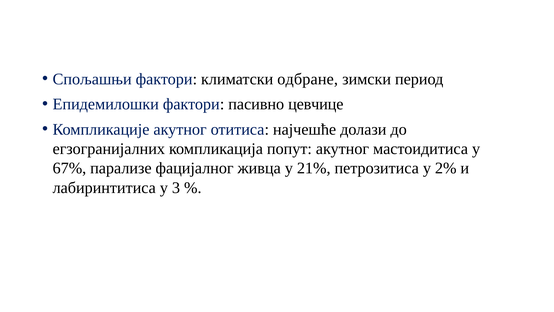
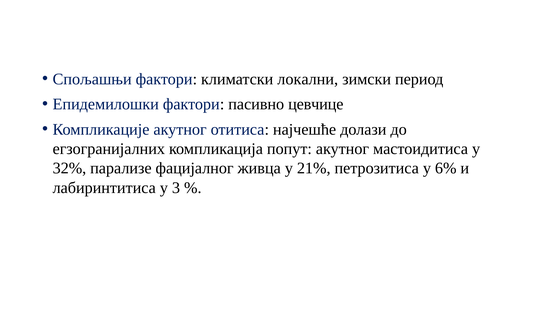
одбране: одбране -> локални (308, 79)
67%: 67% -> 32% (69, 168)
2%: 2% -> 6% (446, 168)
